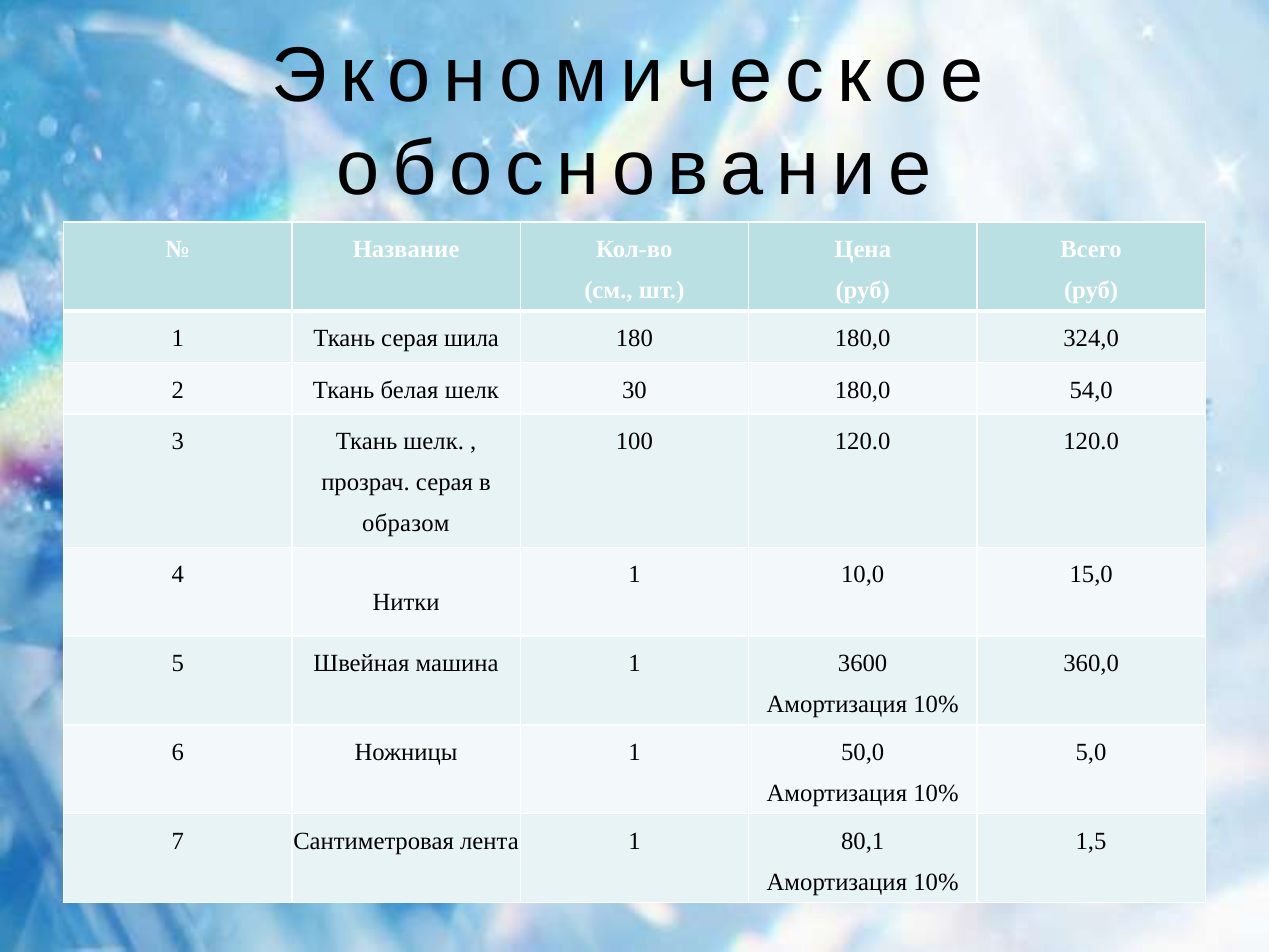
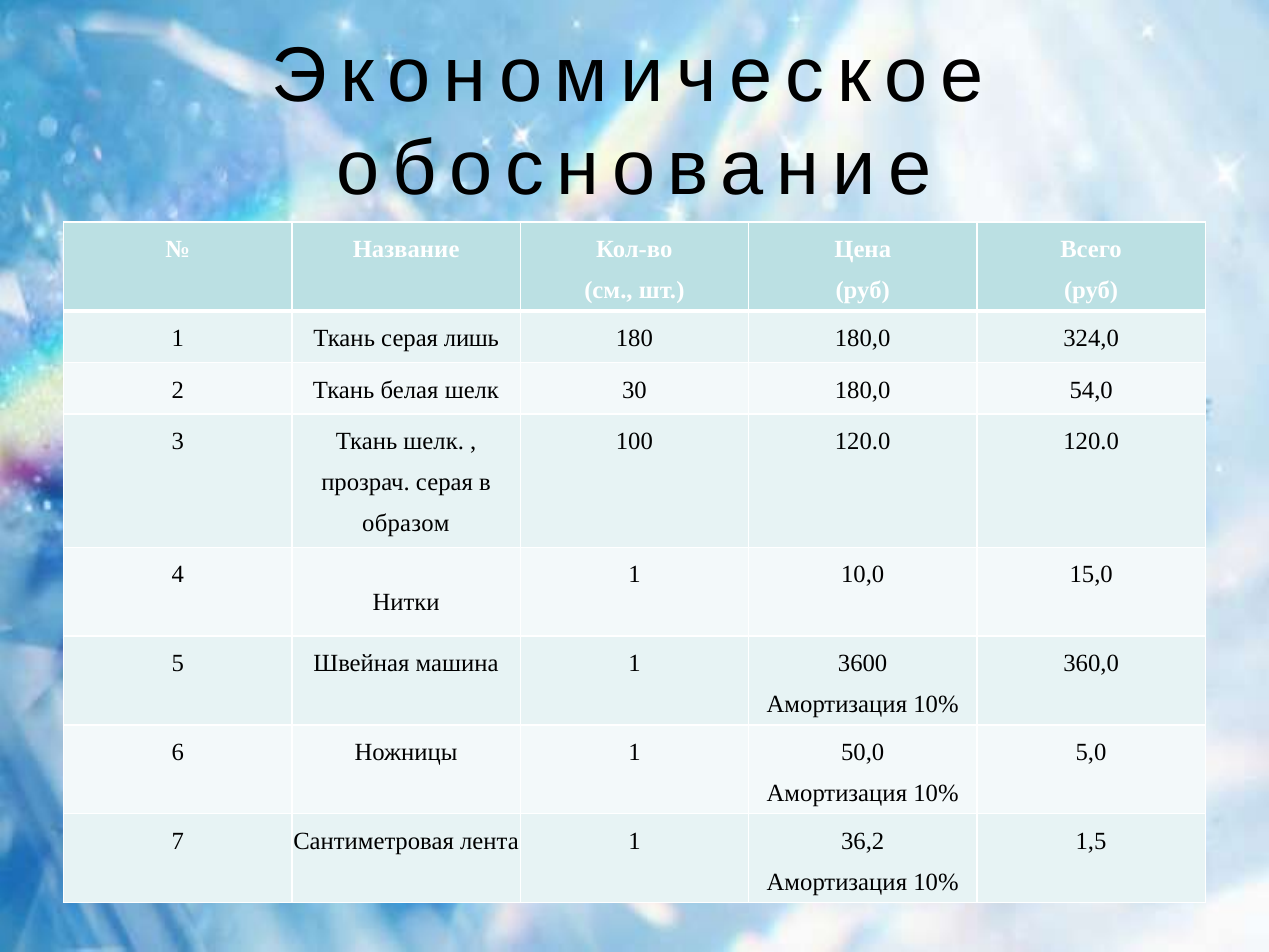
шила: шила -> лишь (471, 338)
80,1: 80,1 -> 36,2 (863, 841)
